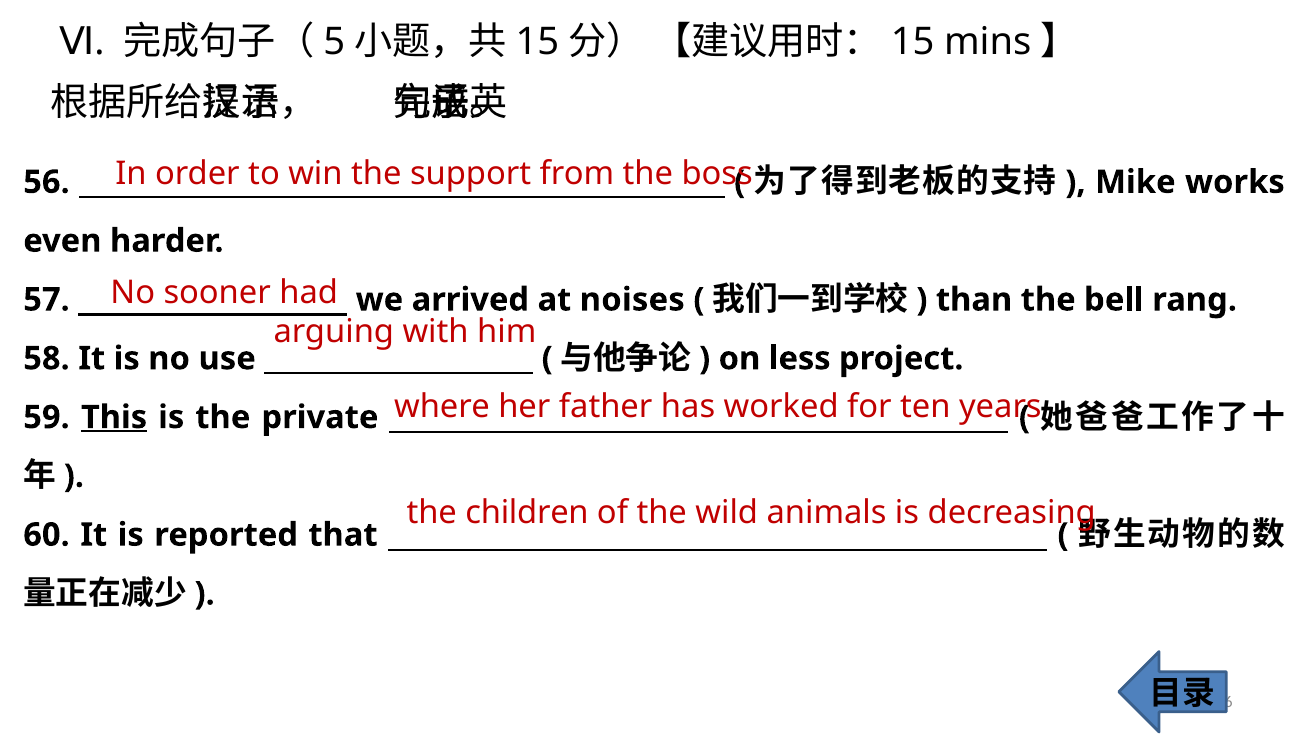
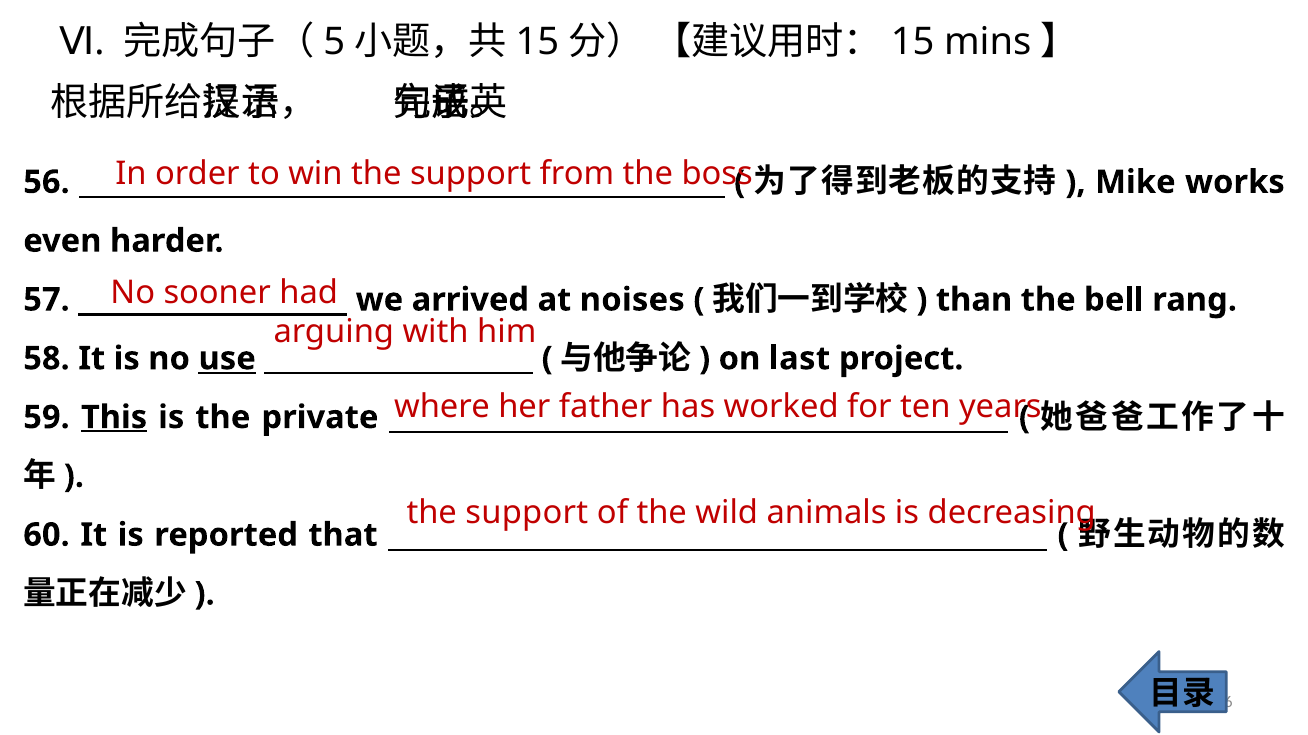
use underline: none -> present (227, 359)
less: less -> last (800, 359)
children: children -> support (527, 513)
